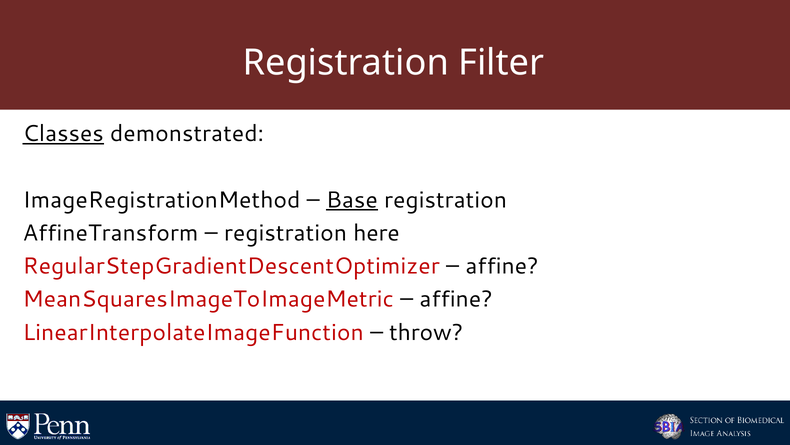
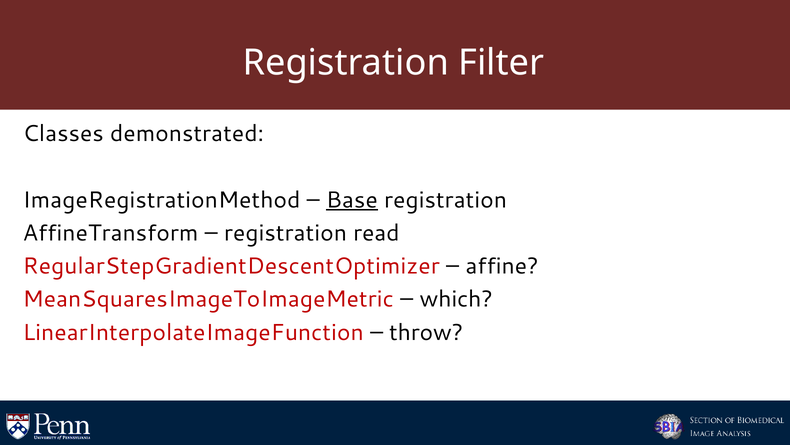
Classes underline: present -> none (63, 134)
here: here -> read (376, 233)
affine: affine -> which (456, 299)
